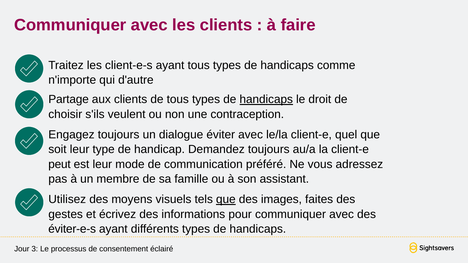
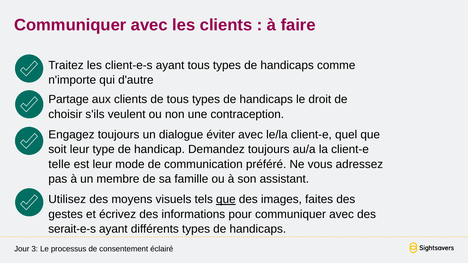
handicaps underline: present -> none (266, 100)
peut: peut -> telle (59, 164)
éviter-e-s: éviter-e-s -> serait-e-s (72, 229)
